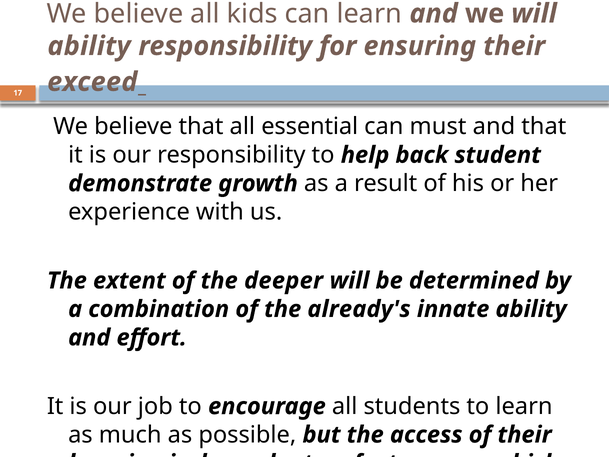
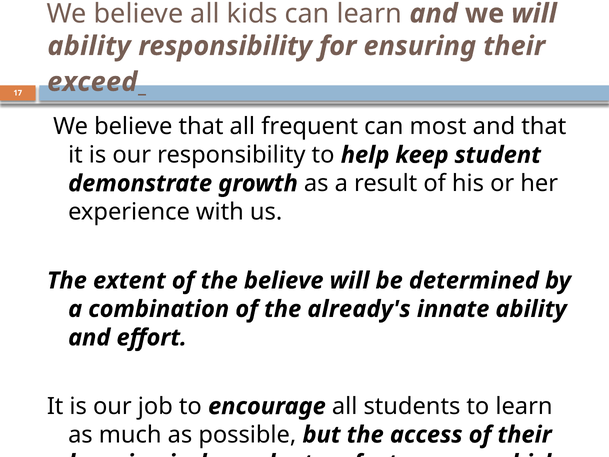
essential: essential -> frequent (310, 126)
must: must -> most (438, 126)
back: back -> keep (422, 155)
the deeper: deeper -> believe (284, 281)
